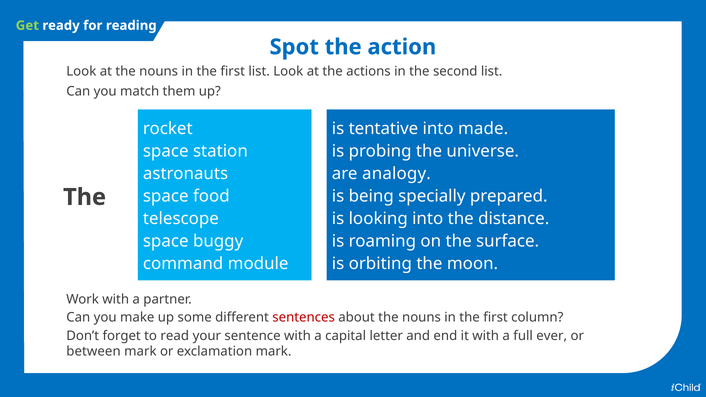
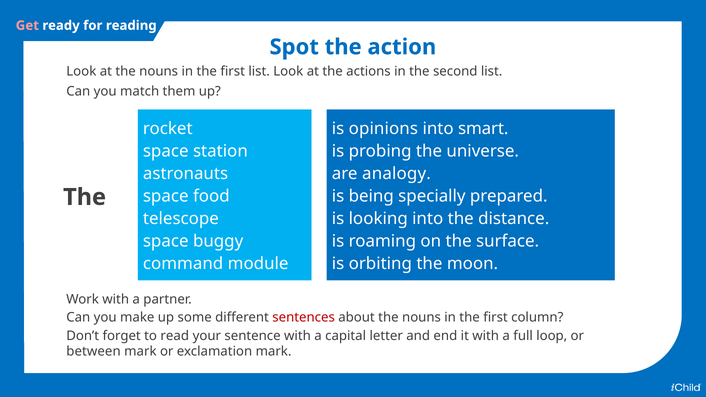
Get colour: light green -> pink (27, 26)
tentative: tentative -> opinions (383, 129)
made: made -> smart (483, 129)
ever: ever -> loop (552, 336)
